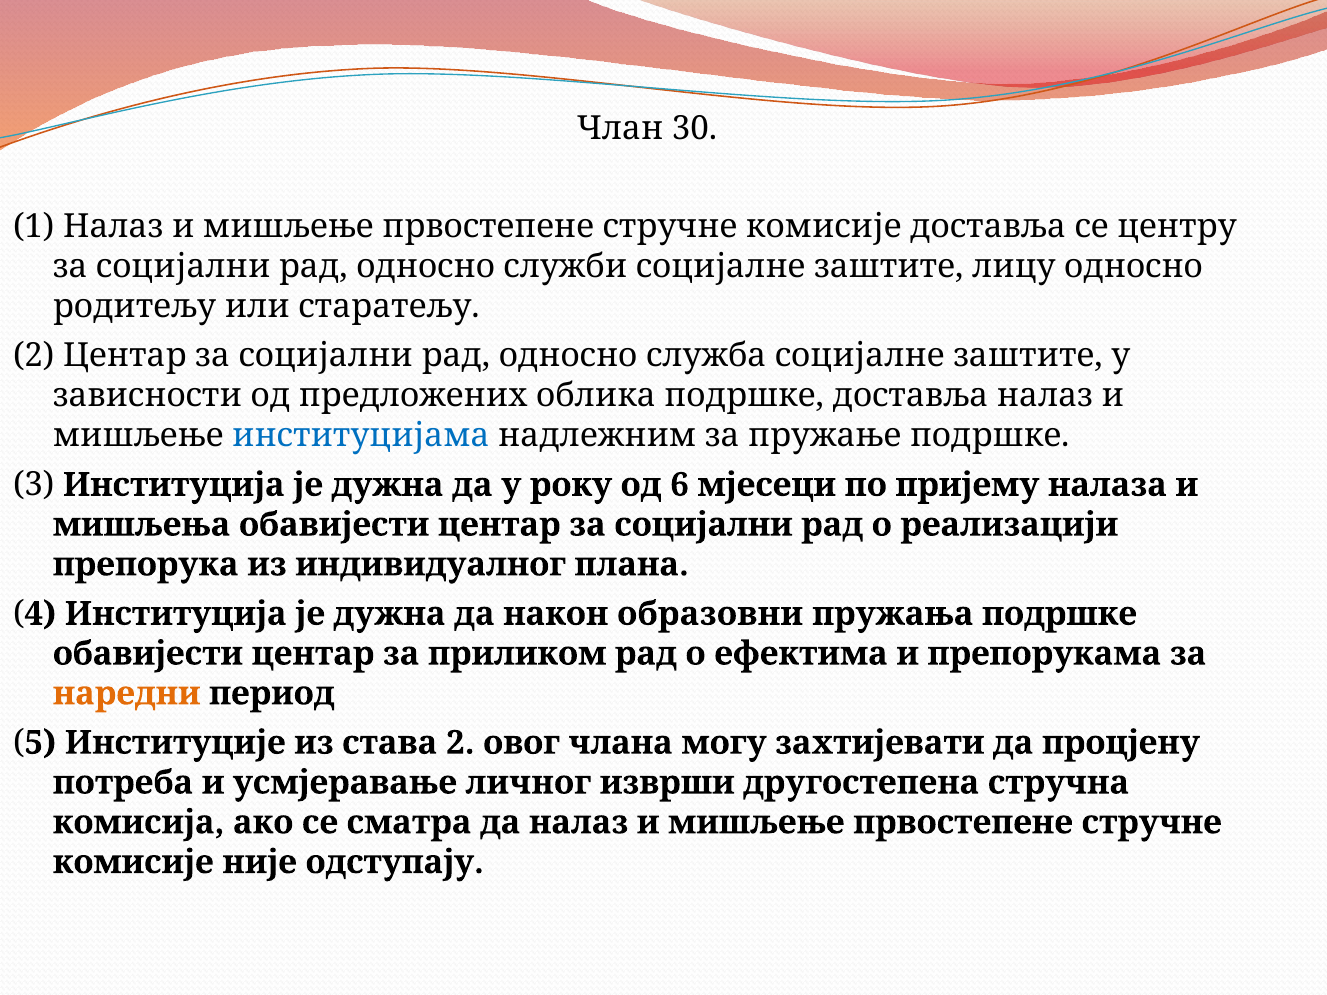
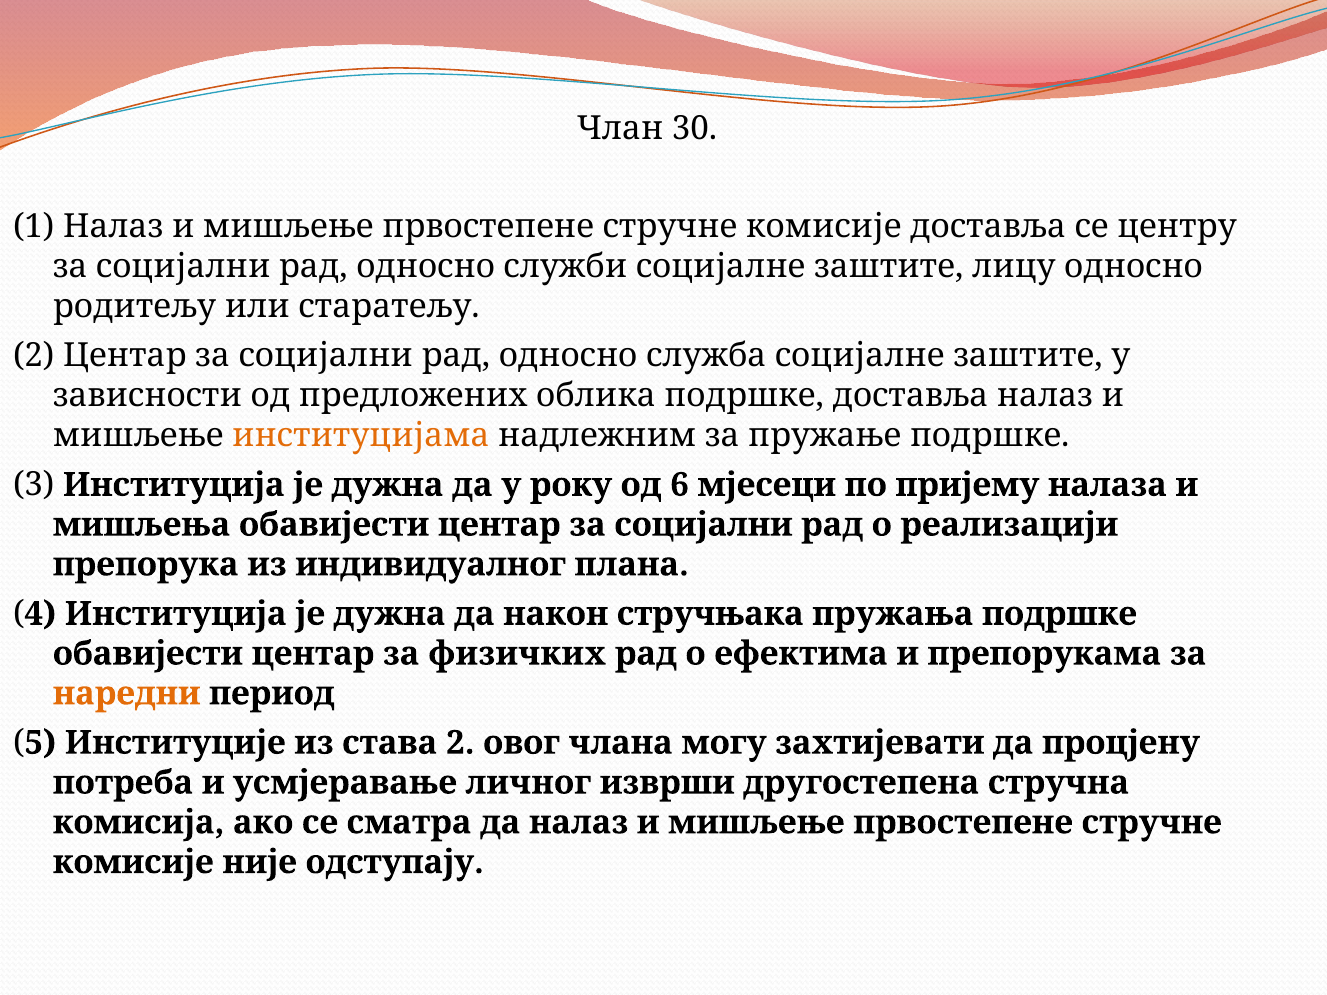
институцијама colour: blue -> orange (361, 436)
образовни: образовни -> стручњака (710, 614)
приликом: приликом -> физичких (517, 654)
